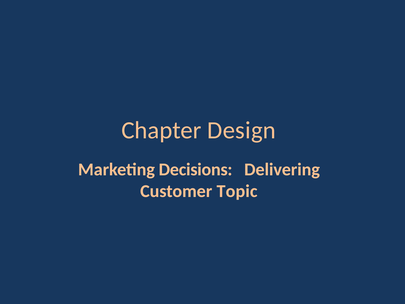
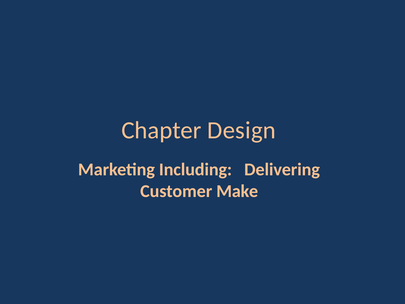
Decisions: Decisions -> Including (196, 169)
Topic: Topic -> Make (237, 191)
